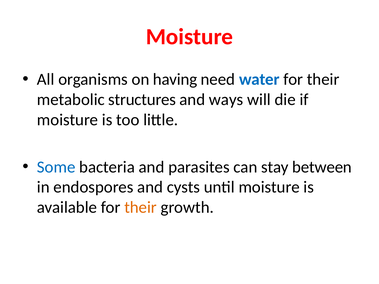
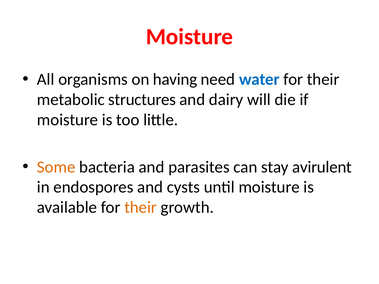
ways: ways -> dairy (226, 100)
Some colour: blue -> orange (56, 167)
between: between -> avirulent (322, 167)
